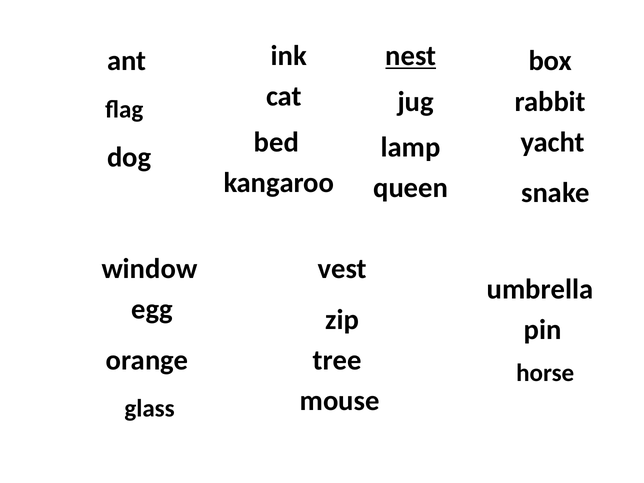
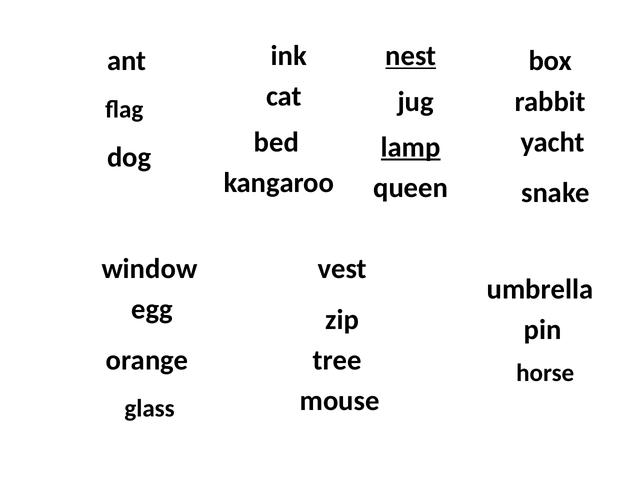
lamp underline: none -> present (411, 147)
